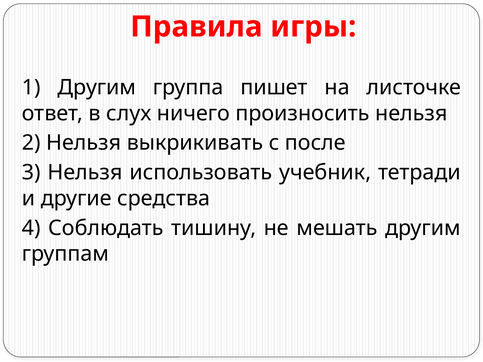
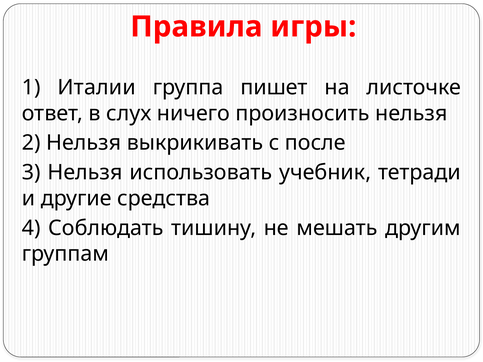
1 Другим: Другим -> Италии (97, 88)
